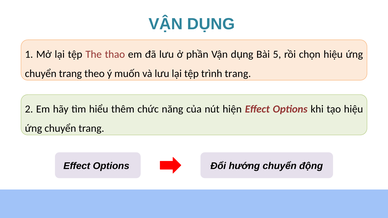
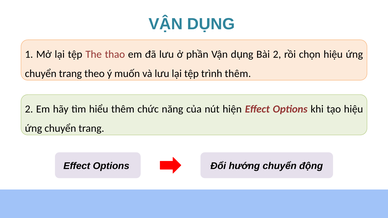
Bài 5: 5 -> 2 (277, 54)
trình trang: trang -> thêm (238, 74)
